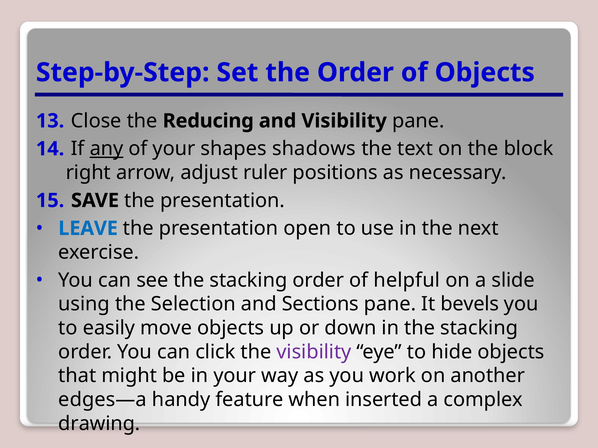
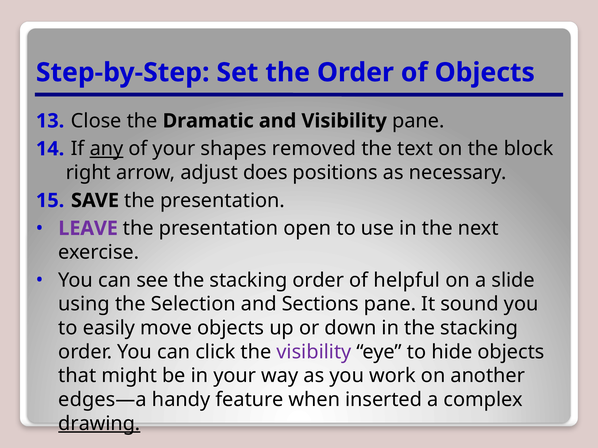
Reducing: Reducing -> Dramatic (208, 121)
shadows: shadows -> removed (314, 149)
ruler: ruler -> does (265, 173)
LEAVE colour: blue -> purple (88, 229)
bevels: bevels -> sound (470, 304)
drawing underline: none -> present (99, 424)
